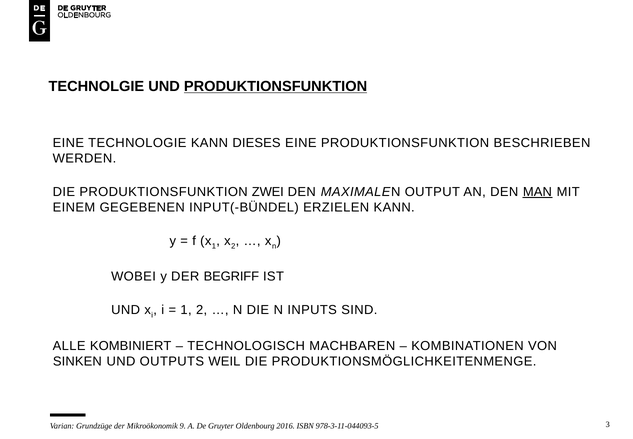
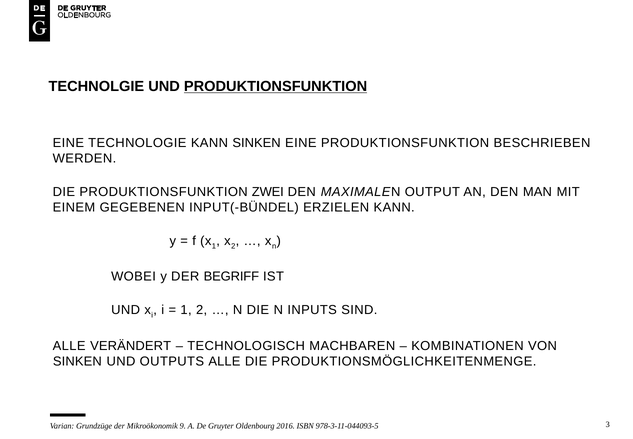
KANN DIESES: DIESES -> SINKEN (257, 143)
MAN underline: present -> none (537, 192)
KOMBINIERT: KOMBINIERT -> VERÄNDERT (131, 345)
OUTPUTS WEIL: WEIL -> ALLE (224, 361)
